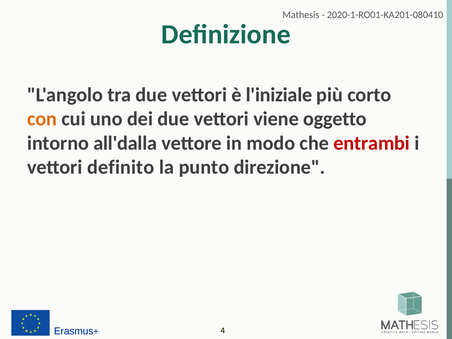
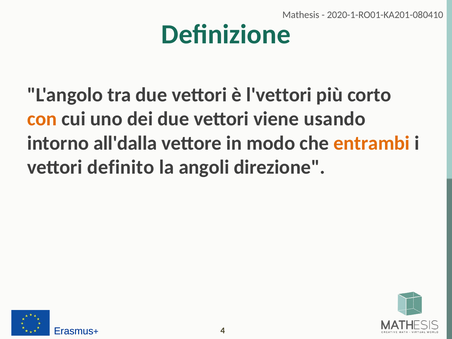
l'iniziale: l'iniziale -> l'vettori (279, 95)
oggetto: oggetto -> usando (335, 119)
entrambi colour: red -> orange (372, 143)
punto: punto -> angoli (204, 167)
